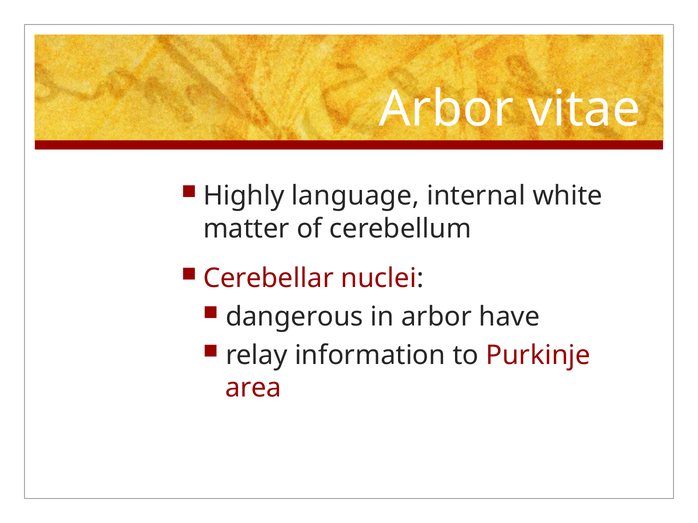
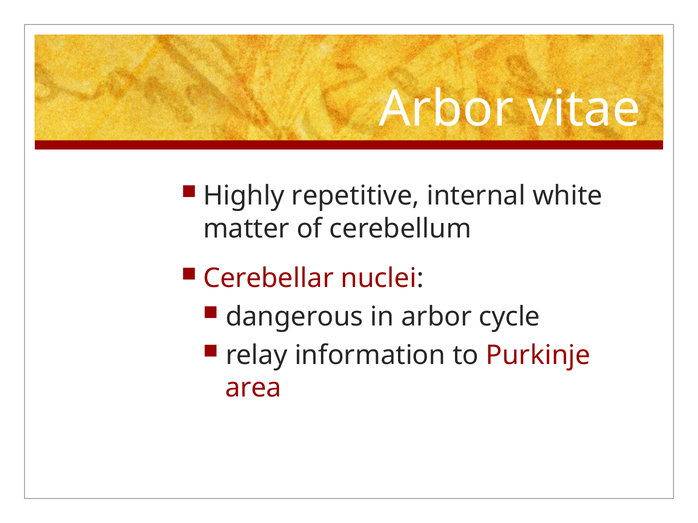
language: language -> repetitive (355, 196)
have: have -> cycle (509, 317)
